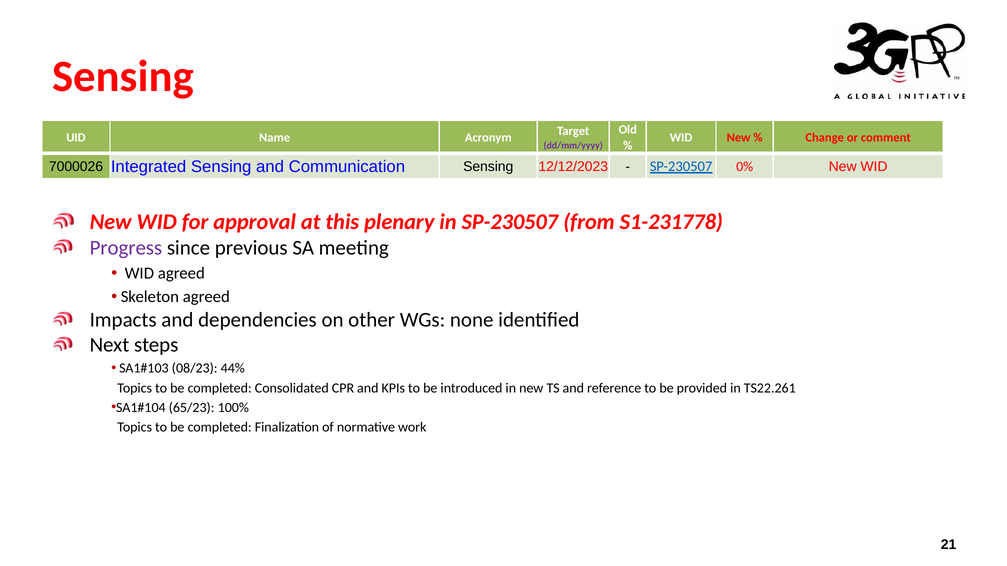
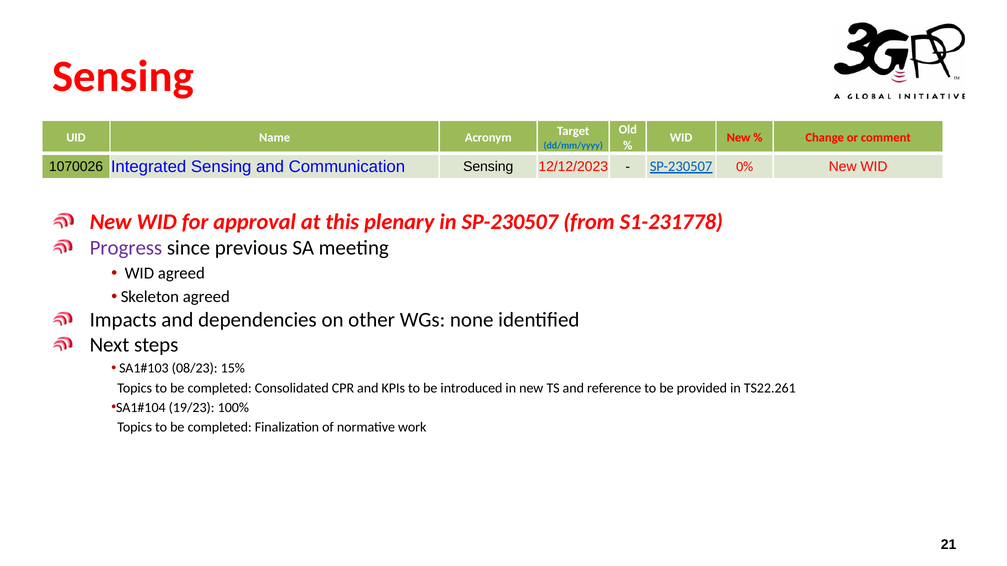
dd/mm/yyyy colour: purple -> blue (573, 146)
7000026: 7000026 -> 1070026 (76, 167)
44%: 44% -> 15% (233, 369)
65/23: 65/23 -> 19/23 (192, 408)
